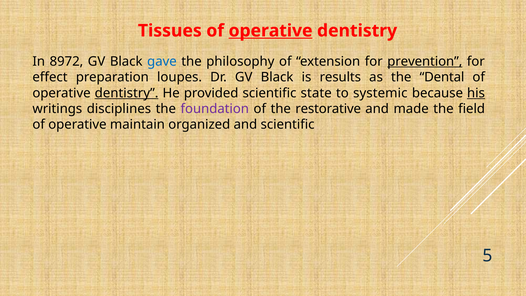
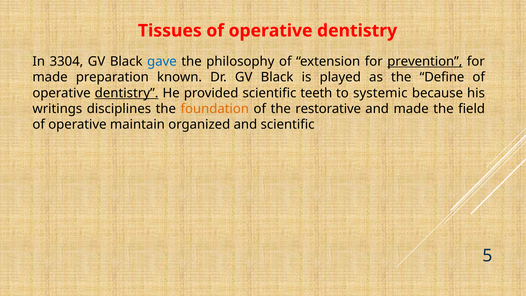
operative underline: present -> none (271, 31)
8972: 8972 -> 3304 (66, 61)
effect: effect -> made (50, 77)
loupes: loupes -> known (180, 77)
results: results -> played (340, 77)
Dental: Dental -> Define (442, 77)
state: state -> teeth (316, 93)
his underline: present -> none (476, 93)
foundation colour: purple -> orange (215, 109)
